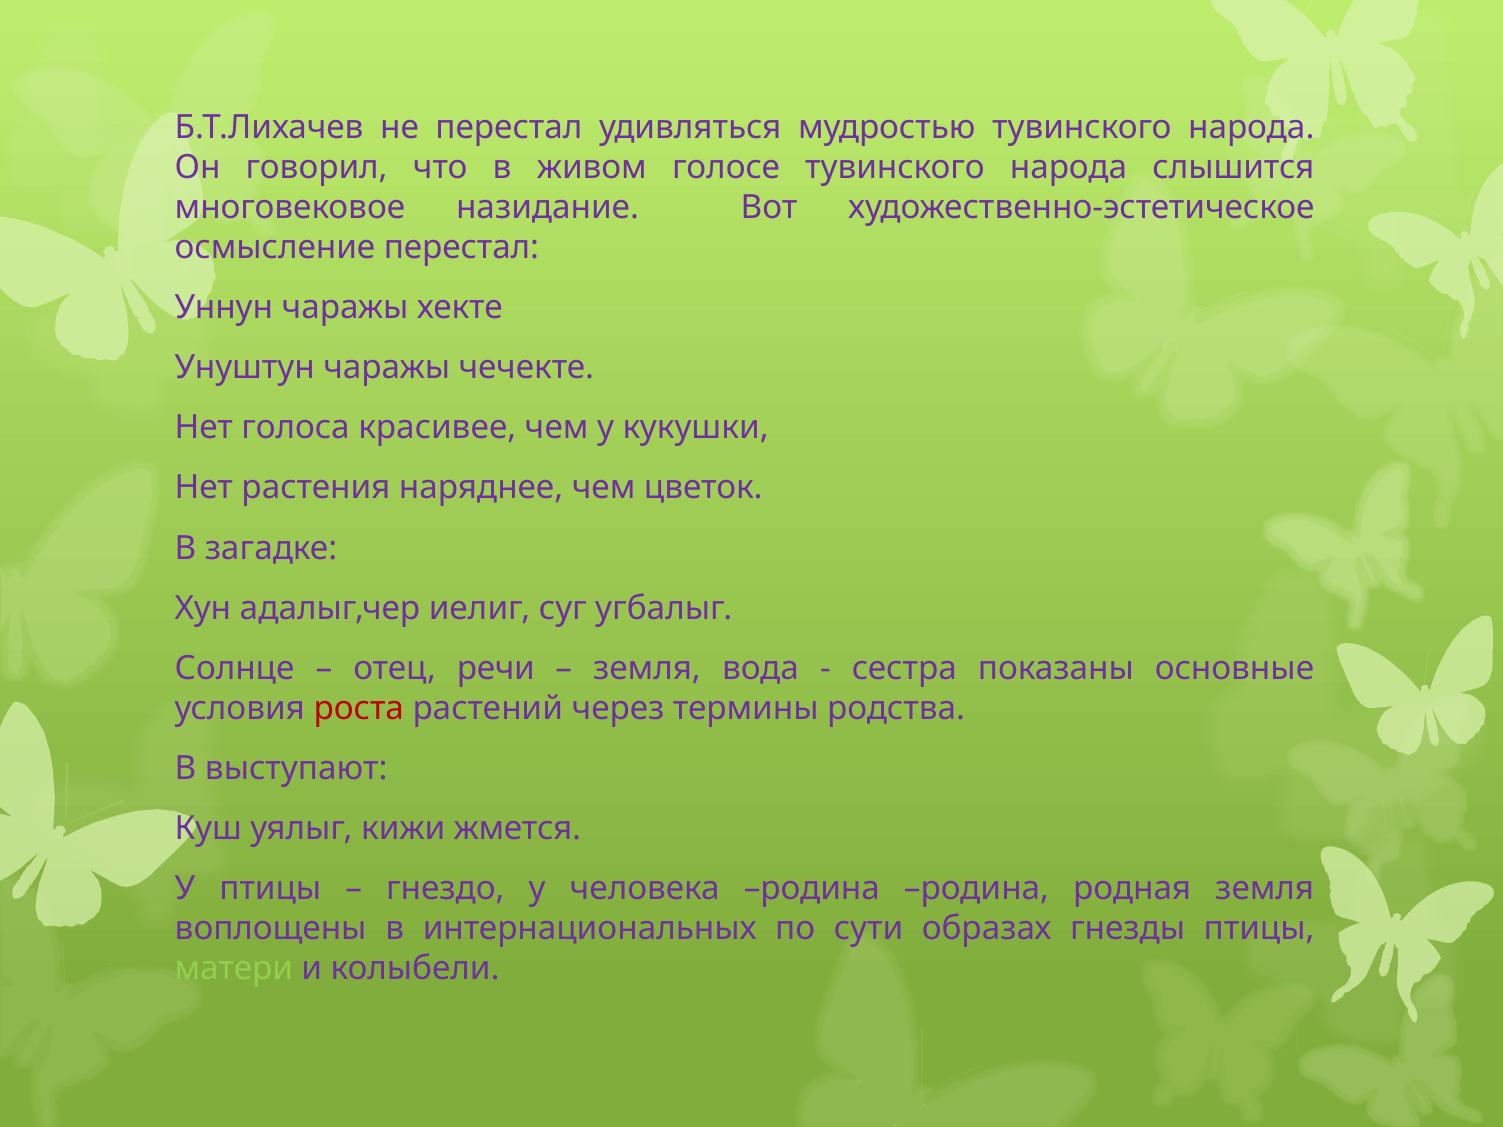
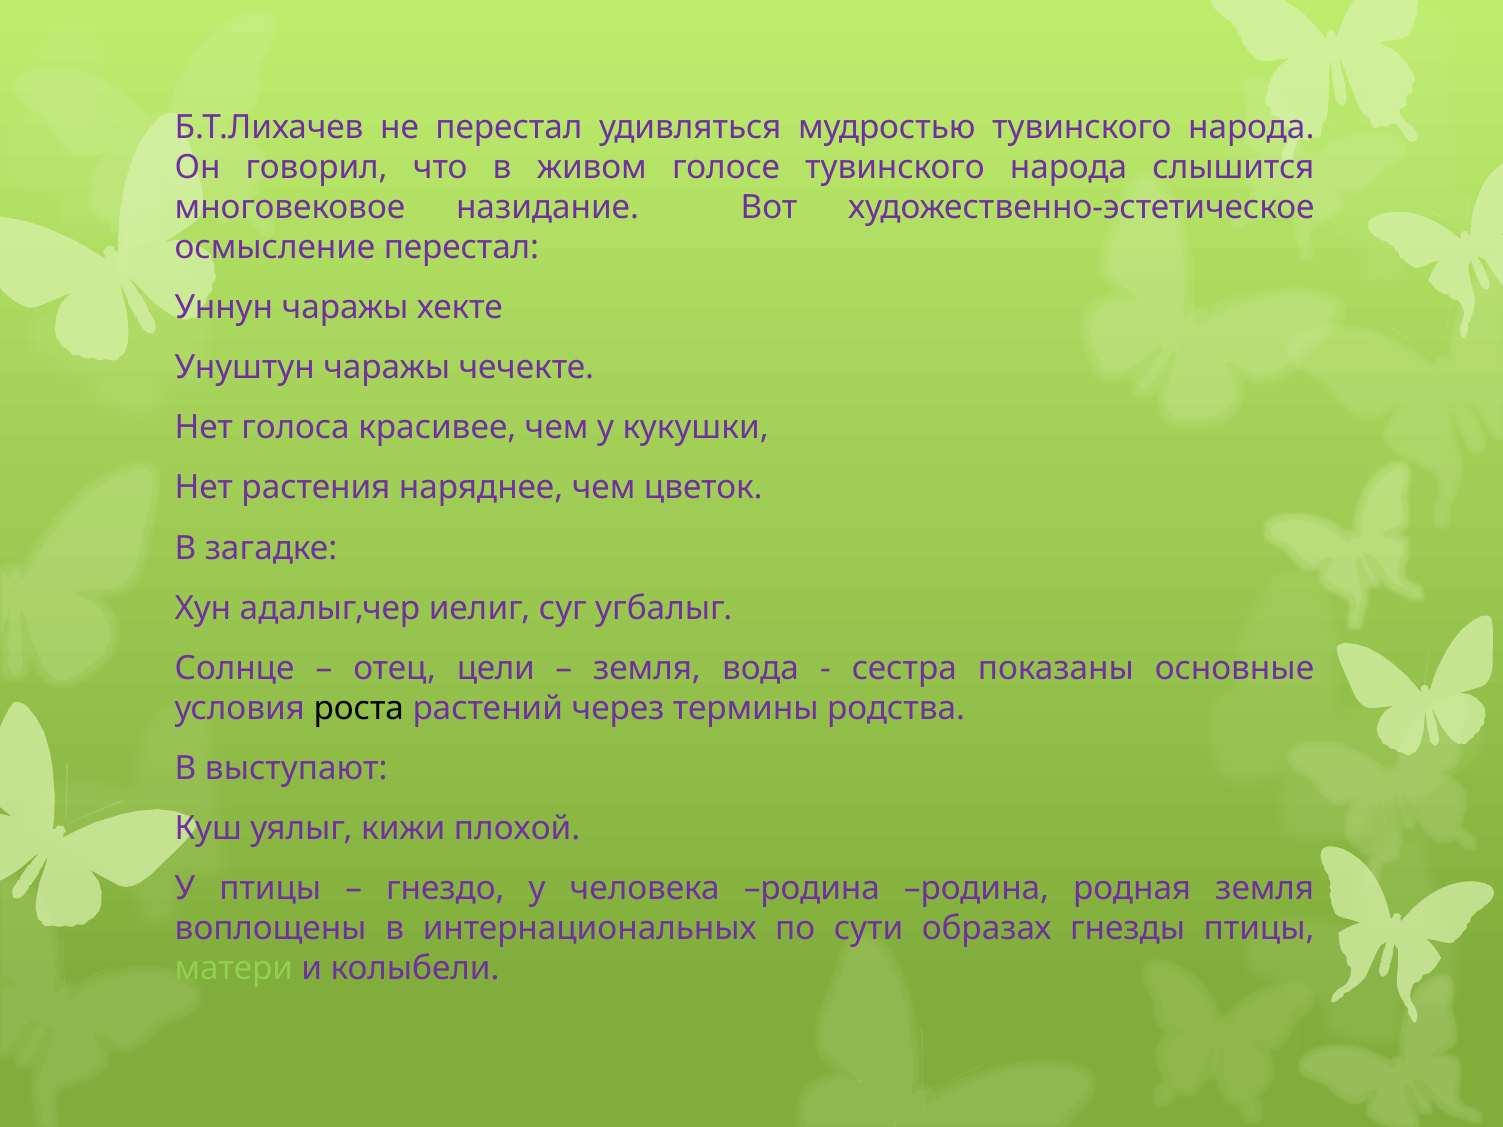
речи: речи -> цели (496, 668)
роста colour: red -> black (359, 708)
жмется: жмется -> плохой (517, 829)
